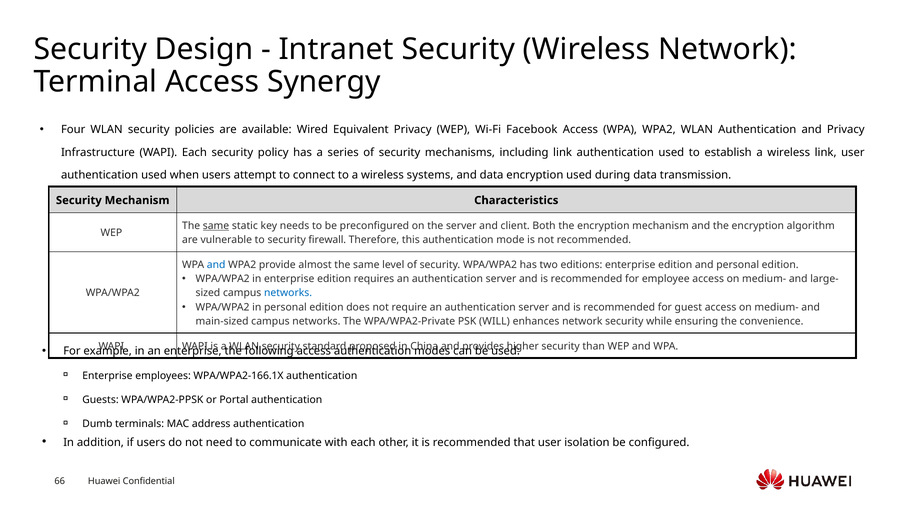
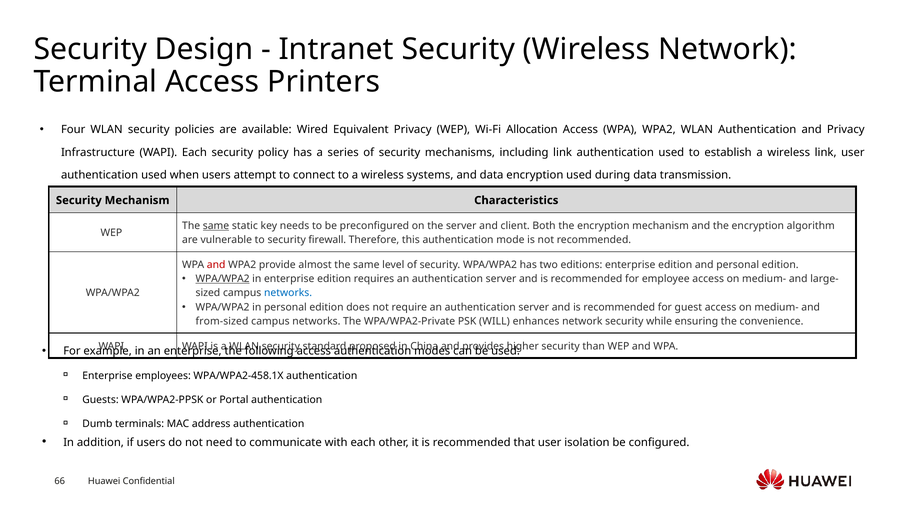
Synergy: Synergy -> Printers (324, 82)
Facebook: Facebook -> Allocation (532, 130)
and colour: blue -> red (216, 265)
WPA/WPA2 underline: none -> present (223, 279)
main-sized: main-sized -> from-sized (222, 321)
WPA/WPA2-166.1X: WPA/WPA2-166.1X -> WPA/WPA2-458.1X (239, 376)
